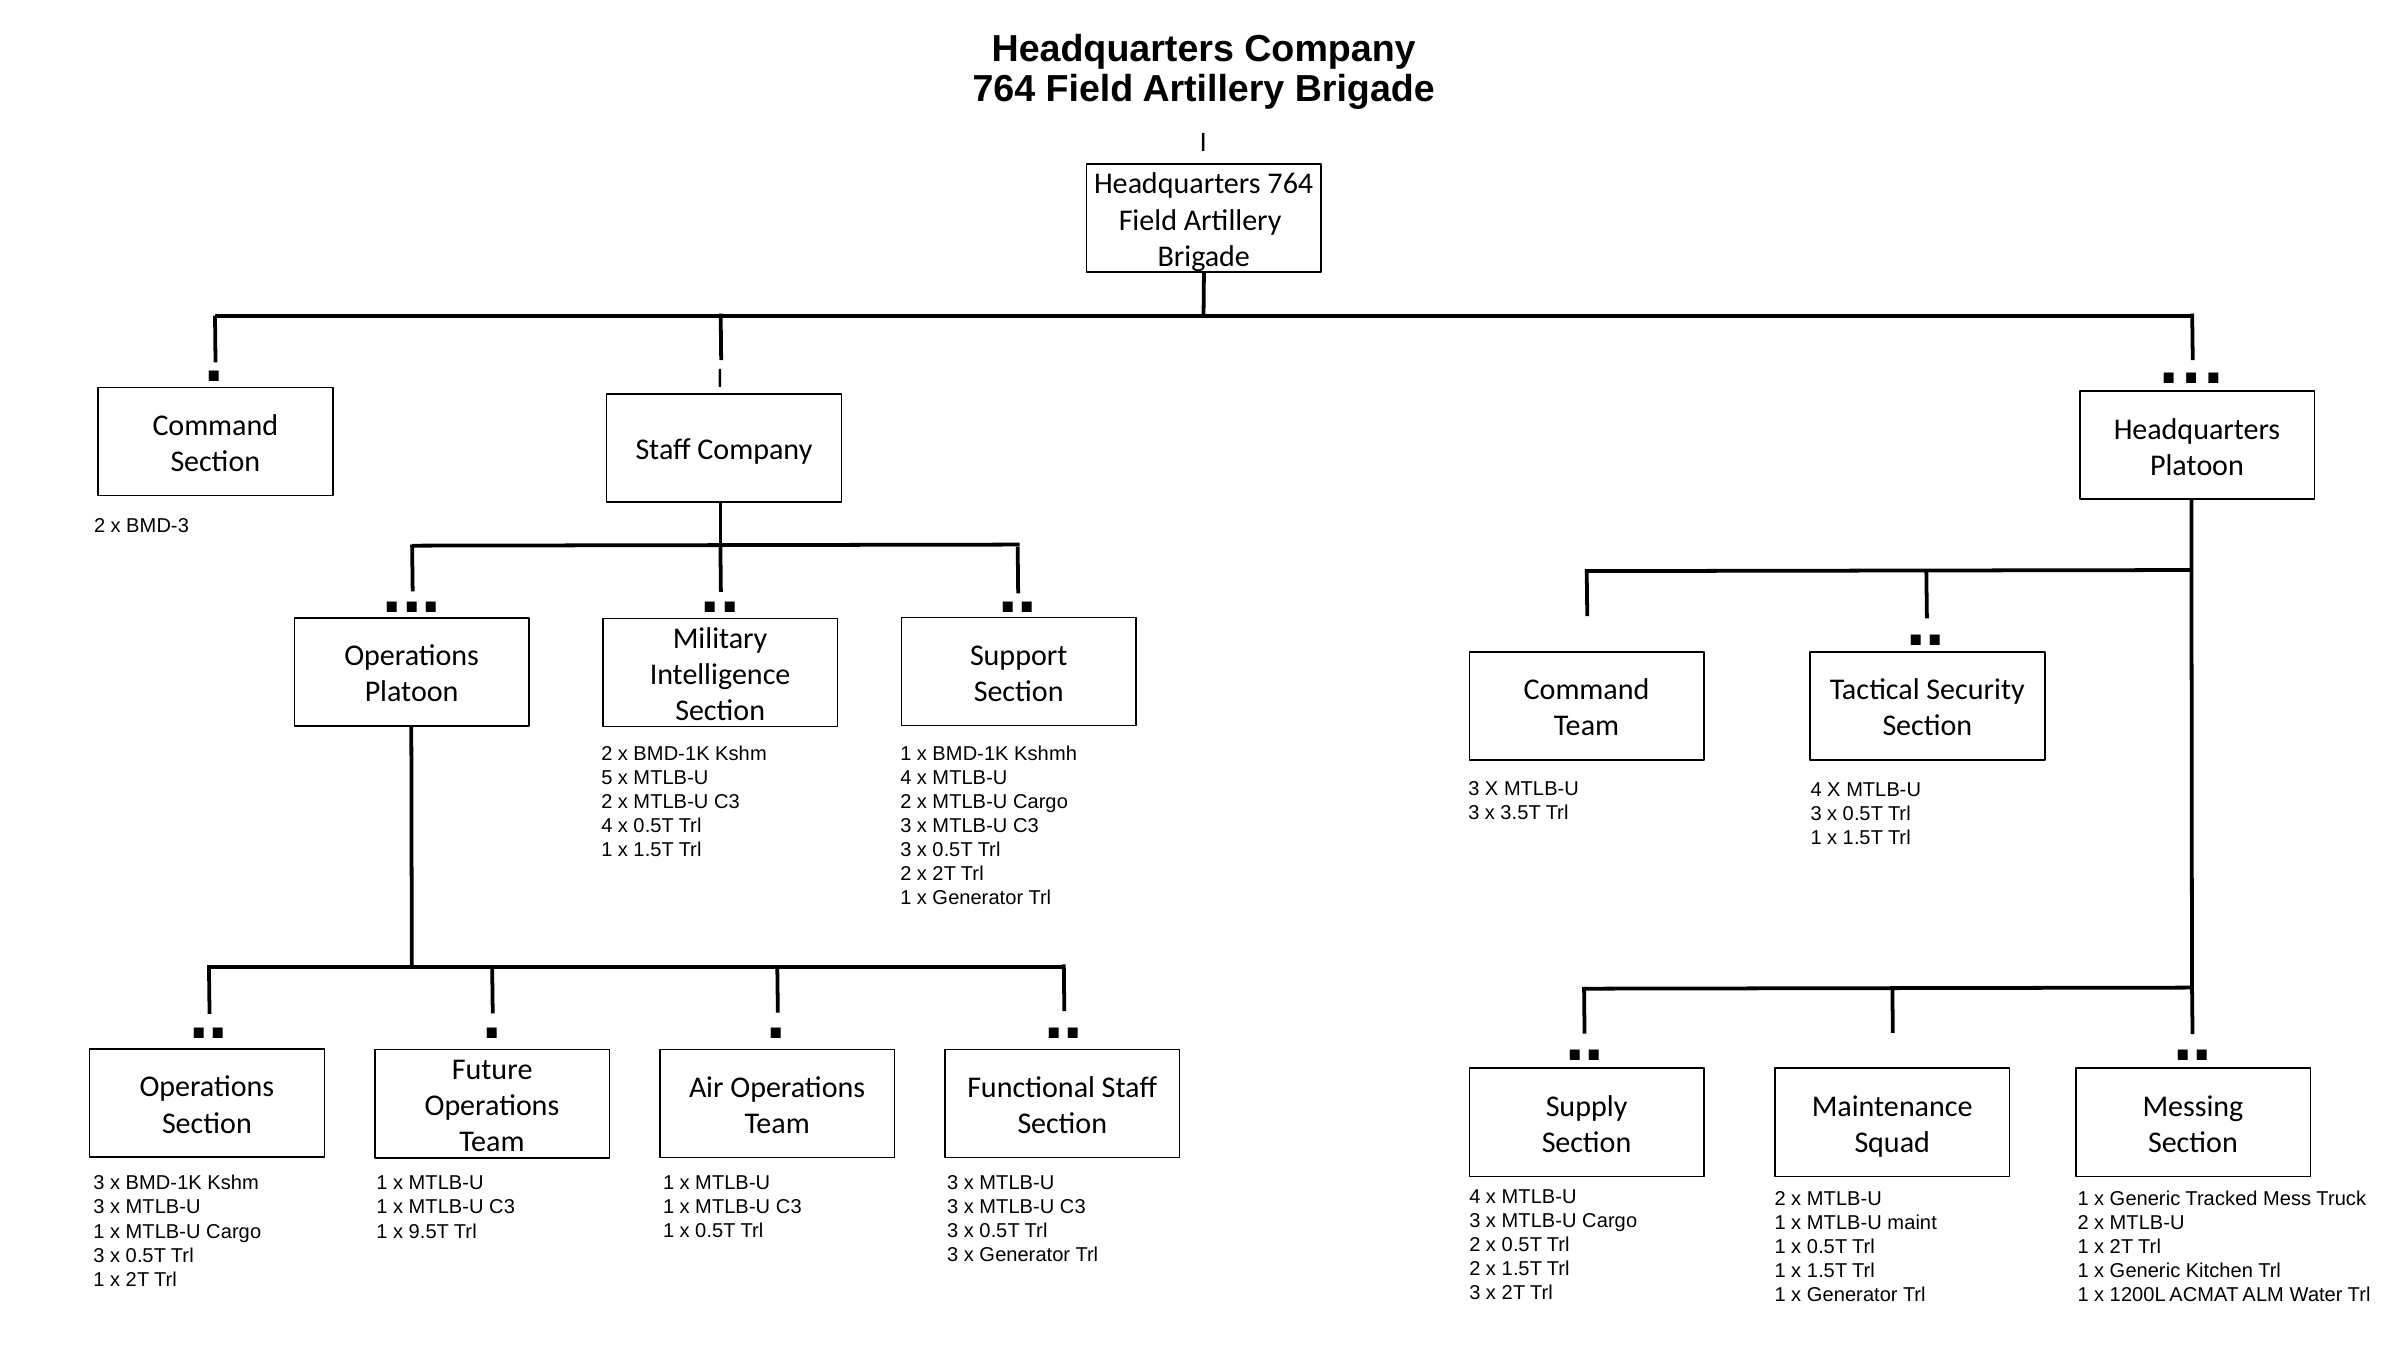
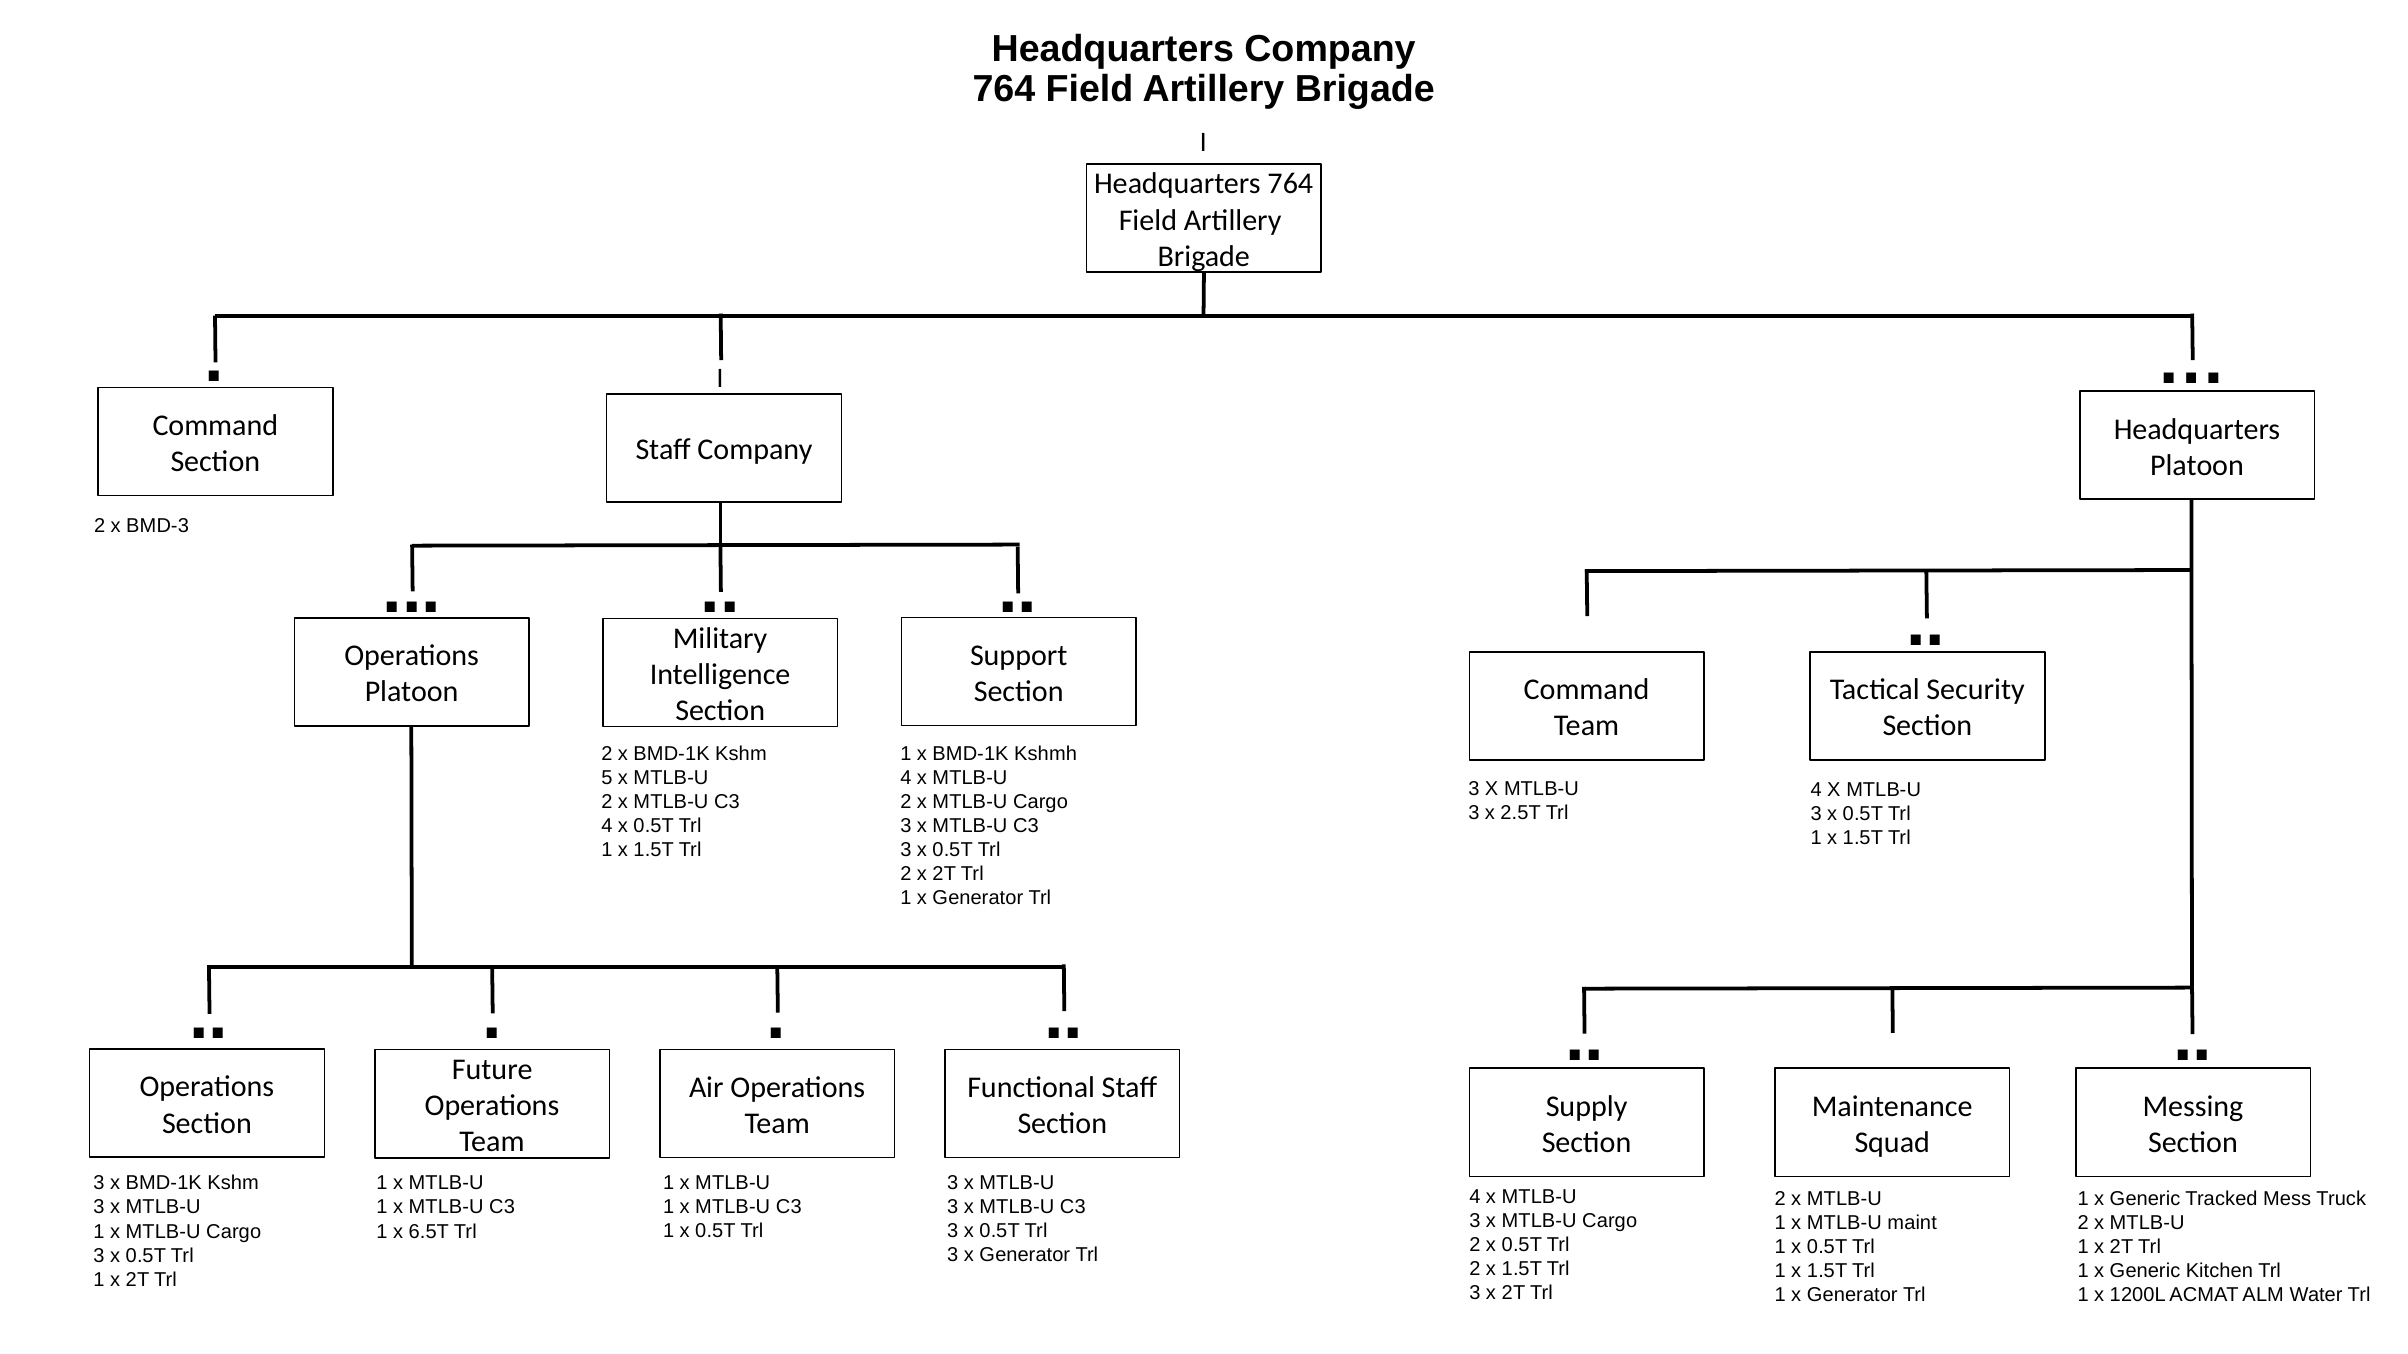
3.5T: 3.5T -> 2.5T (1521, 813)
9.5T: 9.5T -> 6.5T (429, 1232)
